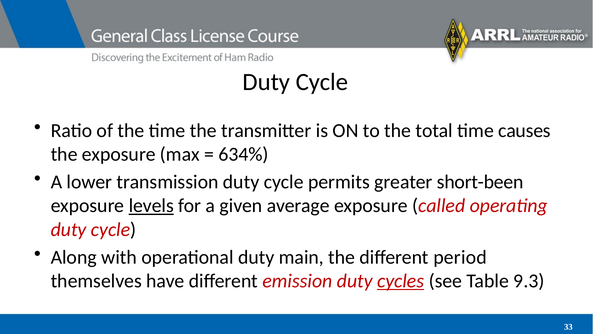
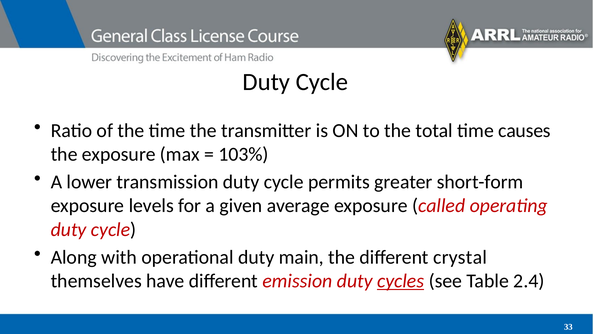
634%: 634% -> 103% (243, 154)
short-been: short-been -> short-form (480, 182)
levels underline: present -> none (151, 205)
period: period -> crystal (460, 257)
9.3: 9.3 -> 2.4 (529, 281)
